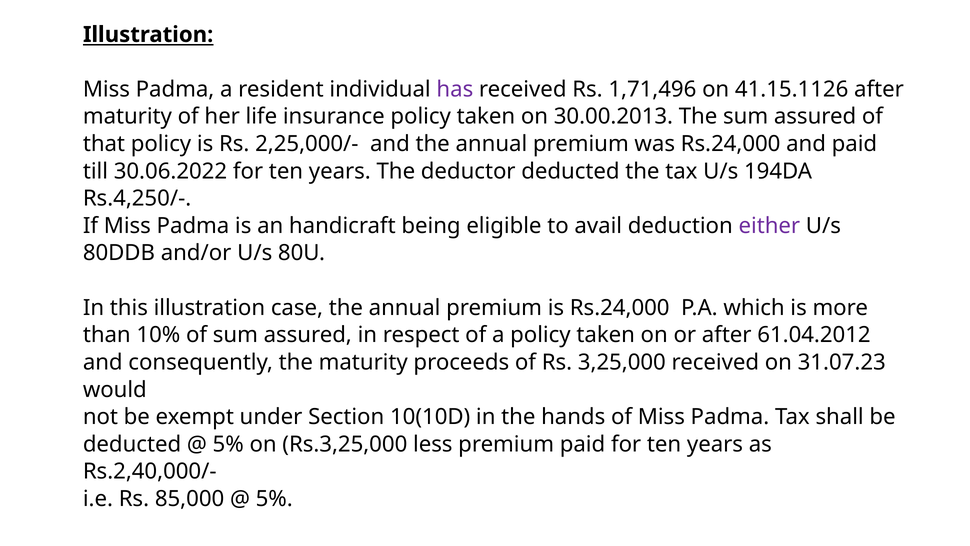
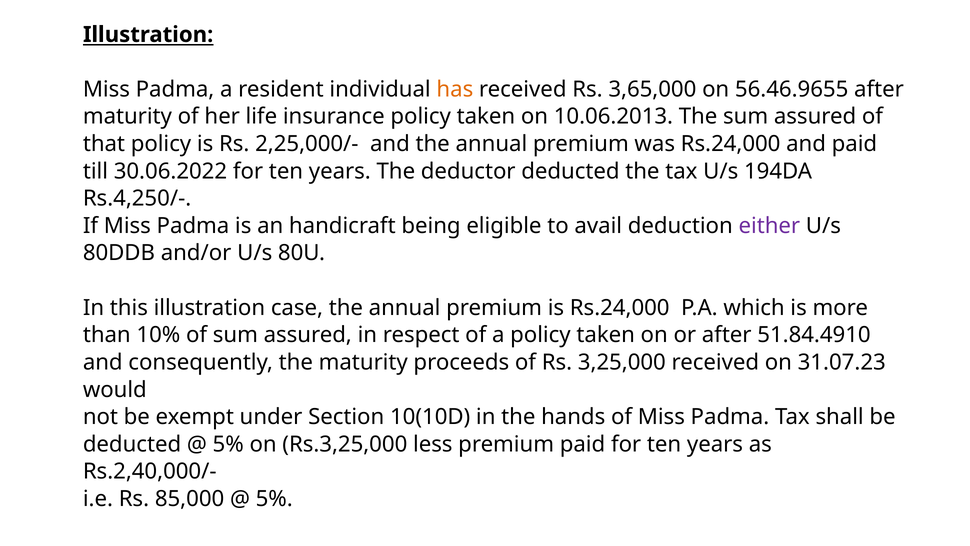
has colour: purple -> orange (455, 89)
1,71,496: 1,71,496 -> 3,65,000 (652, 89)
41.15.1126: 41.15.1126 -> 56.46.9655 (792, 89)
30.00.2013: 30.00.2013 -> 10.06.2013 (613, 116)
61.04.2012: 61.04.2012 -> 51.84.4910 (814, 335)
